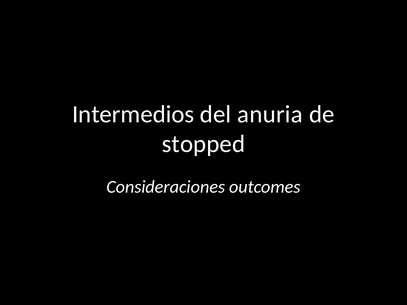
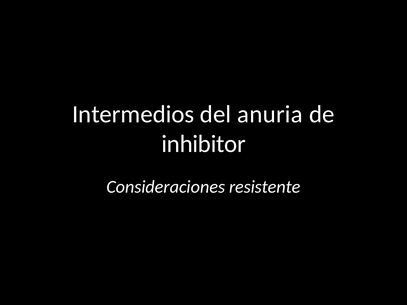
stopped: stopped -> inhibitor (204, 144)
outcomes: outcomes -> resistente (265, 187)
